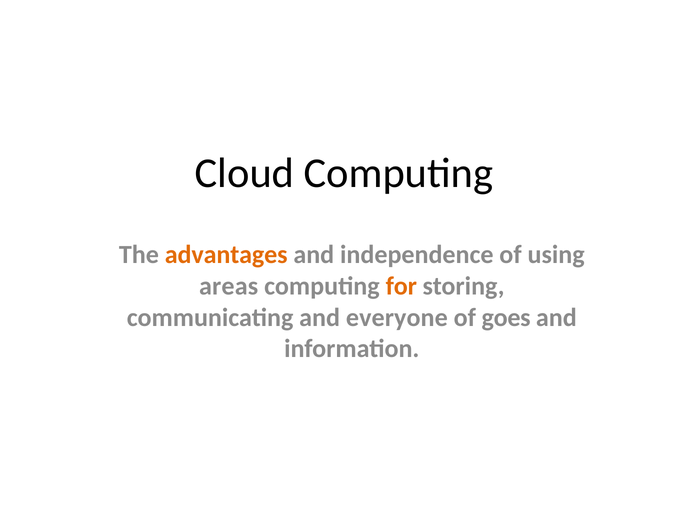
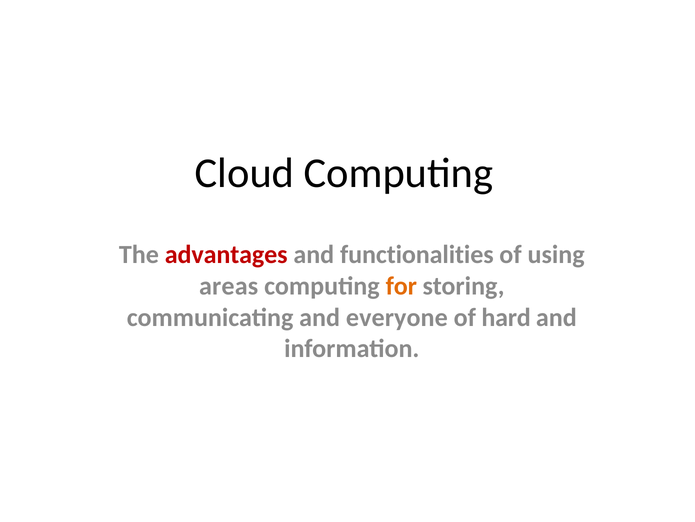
advantages colour: orange -> red (226, 254)
independence: independence -> functionalities (417, 254)
goes: goes -> hard (506, 317)
